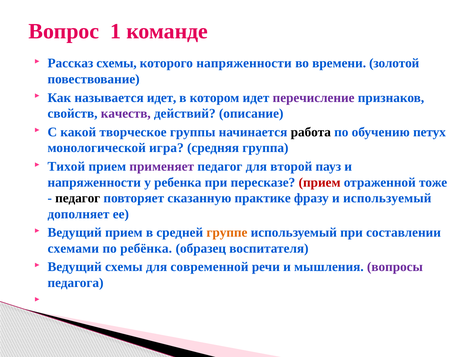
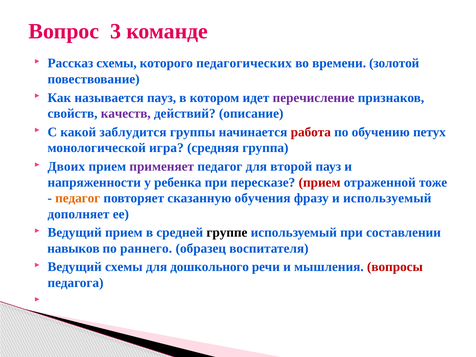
1: 1 -> 3 (115, 31)
которого напряженности: напряженности -> педагогических (244, 63)
называется идет: идет -> пауз (162, 98)
творческое: творческое -> заблудится (133, 132)
работа colour: black -> red (311, 132)
Тихой: Тихой -> Двоих (66, 166)
педагог colour: black -> orange (78, 198)
практике: практике -> обучения (263, 198)
группе colour: orange -> black (227, 233)
схемами: схемами -> навыков (73, 248)
ребёнка: ребёнка -> раннего (146, 248)
современной: современной -> дошкольного (210, 267)
вопросы colour: purple -> red (395, 267)
